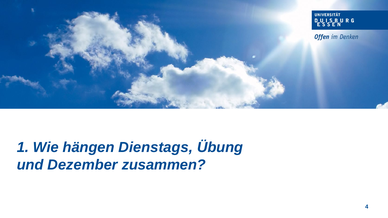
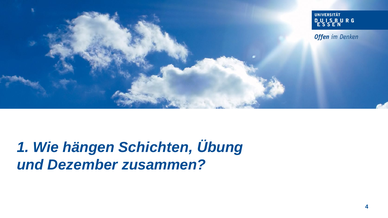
Dienstags: Dienstags -> Schichten (156, 148)
